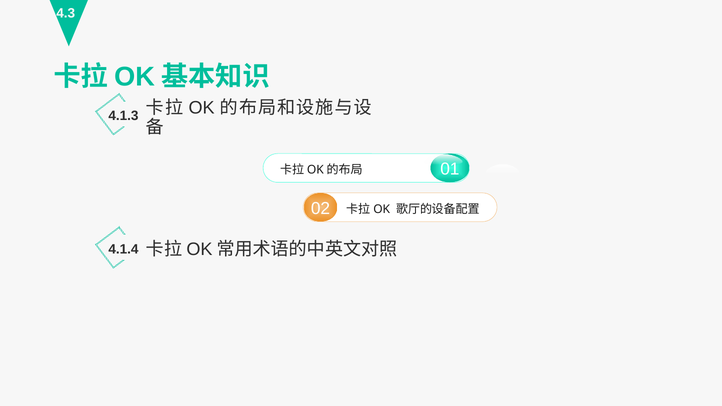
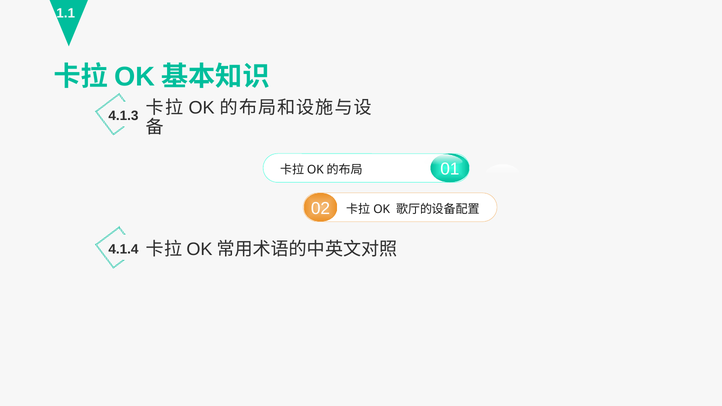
4.3: 4.3 -> 1.1 (66, 13)
